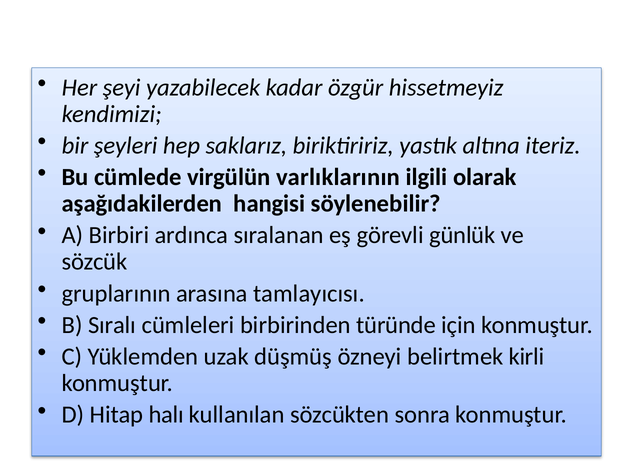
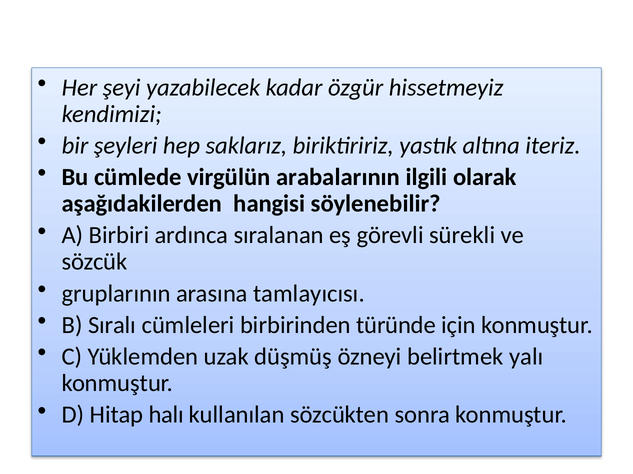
varlıklarının: varlıklarının -> arabalarının (338, 177)
günlük: günlük -> sürekli (462, 236)
kirli: kirli -> yalı (526, 357)
